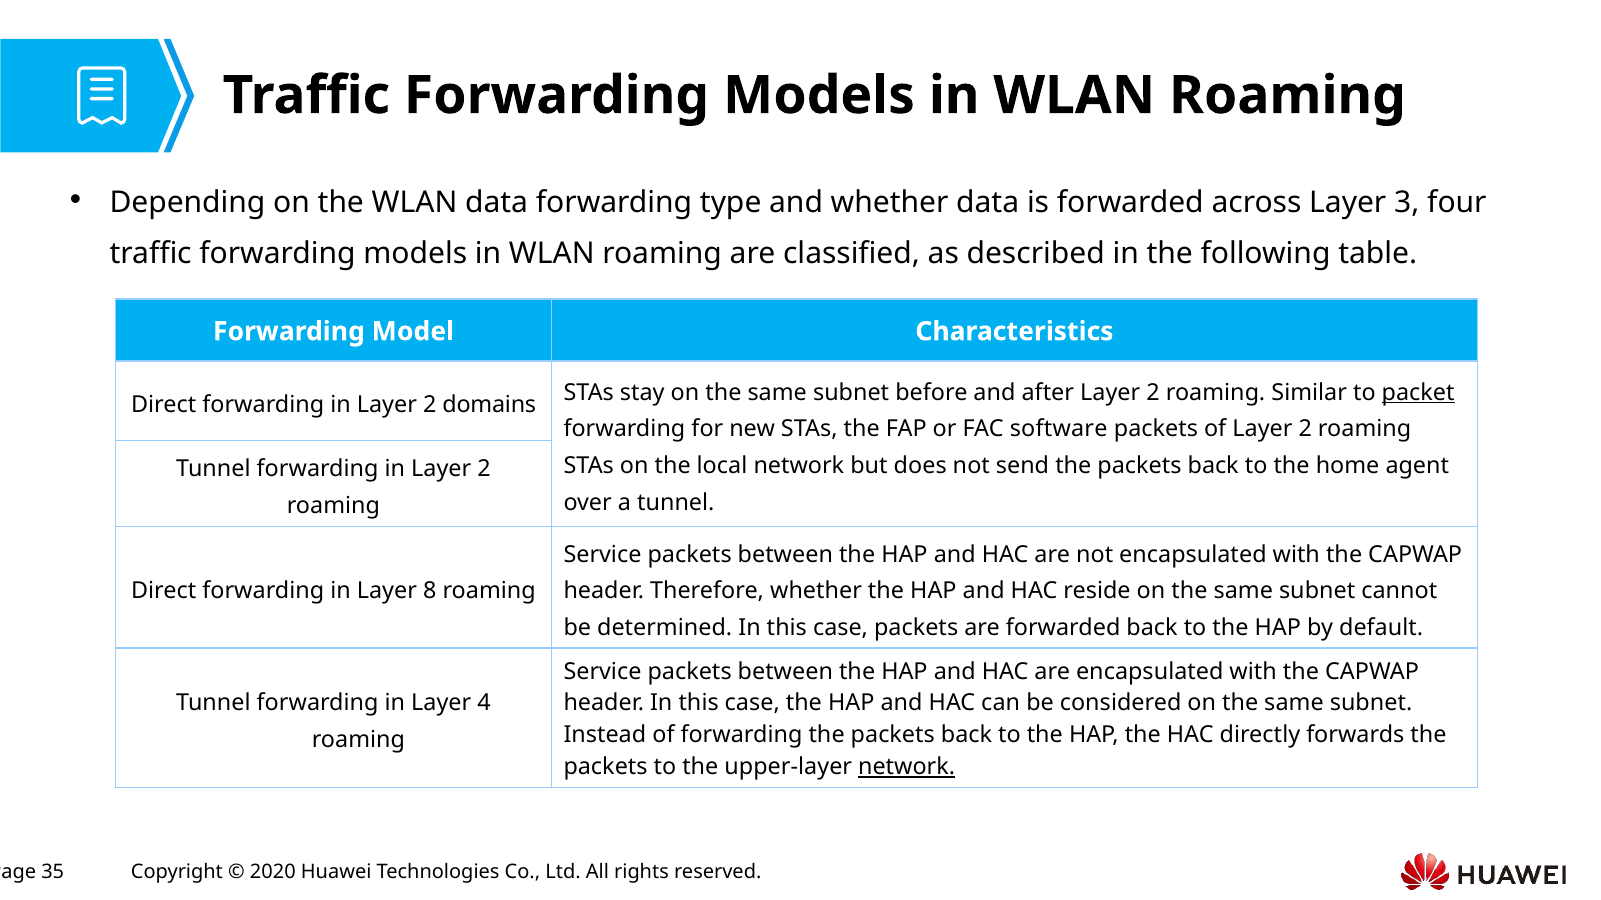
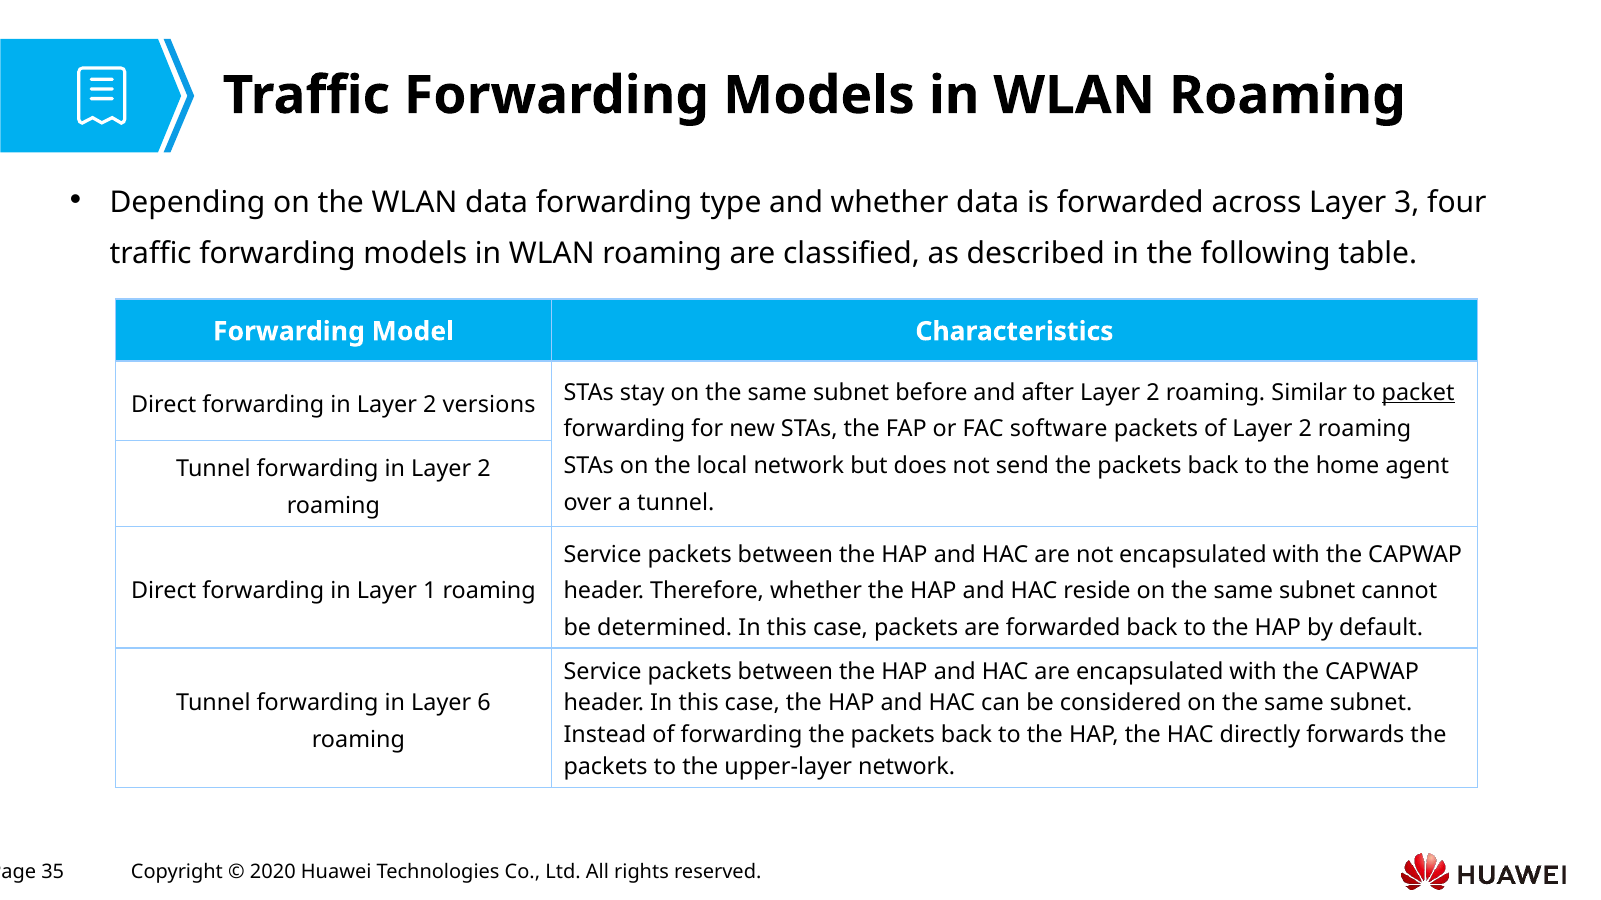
domains: domains -> versions (489, 405)
8: 8 -> 1 (430, 591)
4: 4 -> 6 (484, 704)
network underline: present -> none (907, 767)
